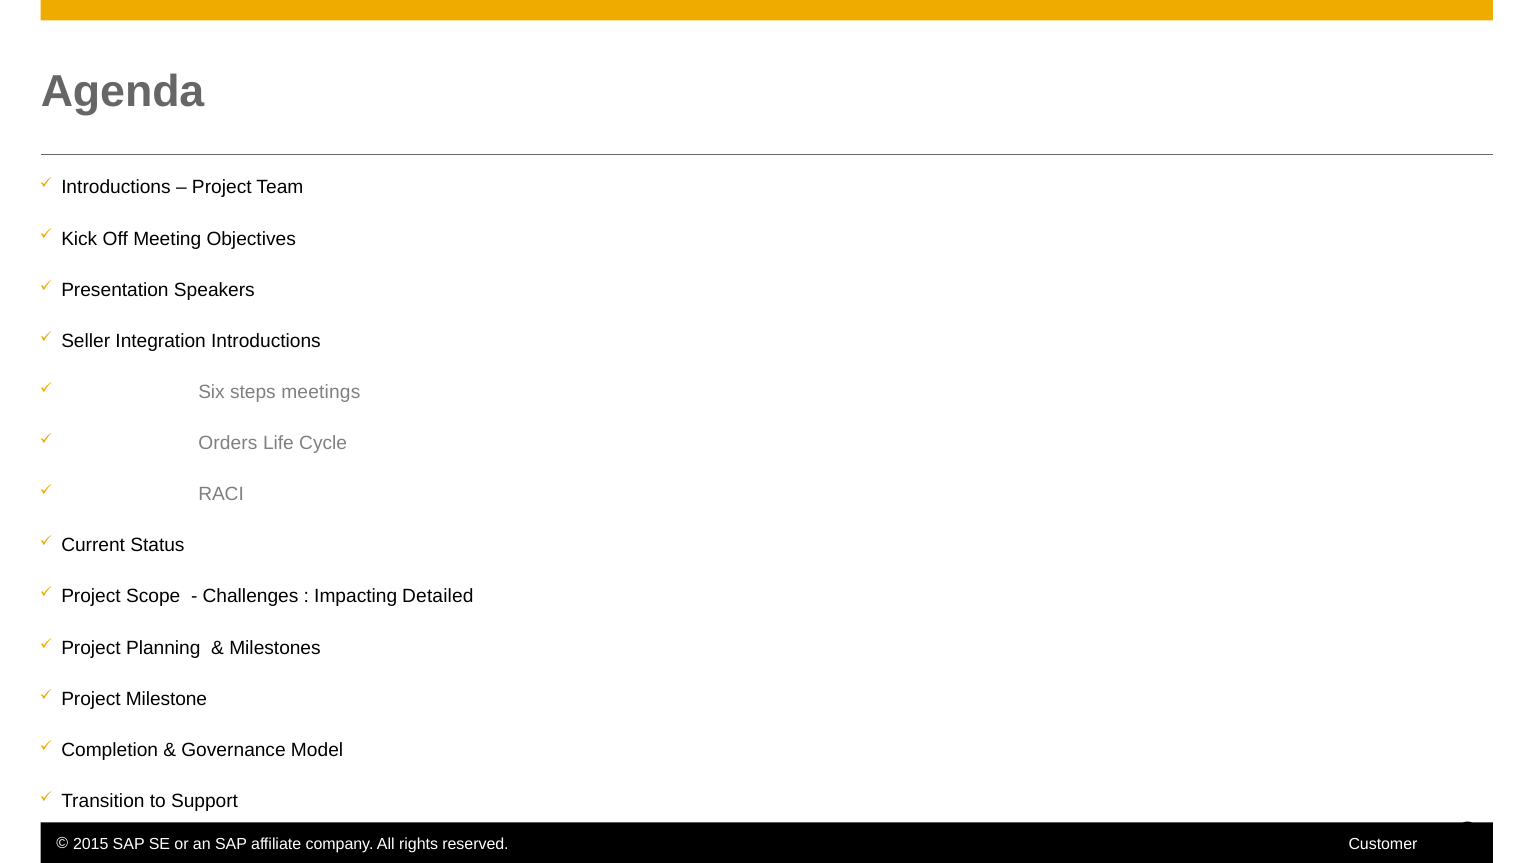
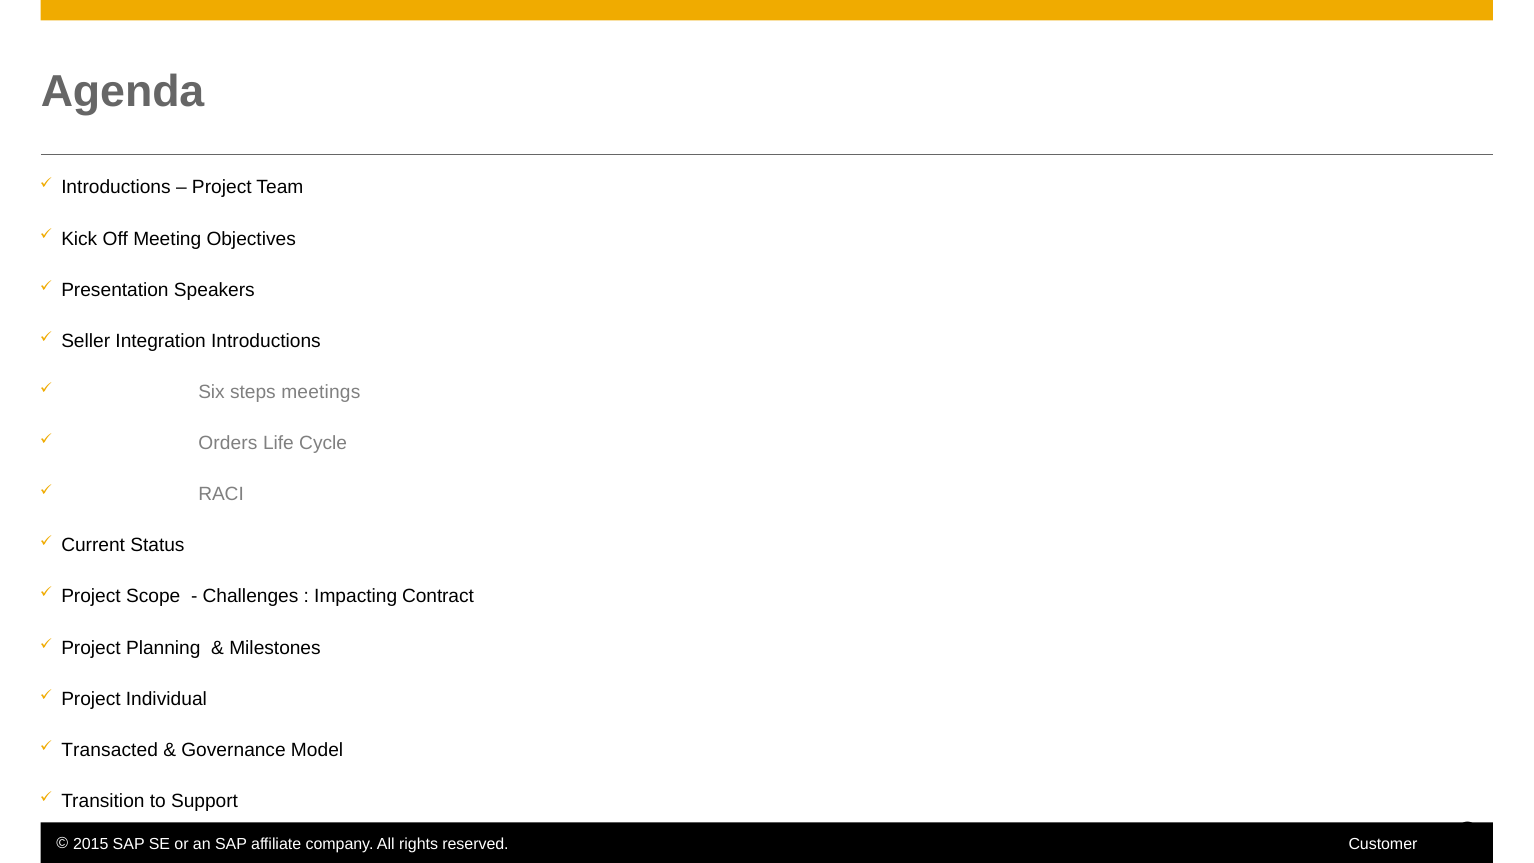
Detailed: Detailed -> Contract (438, 597)
Milestone: Milestone -> Individual (166, 699)
Completion: Completion -> Transacted (110, 750)
